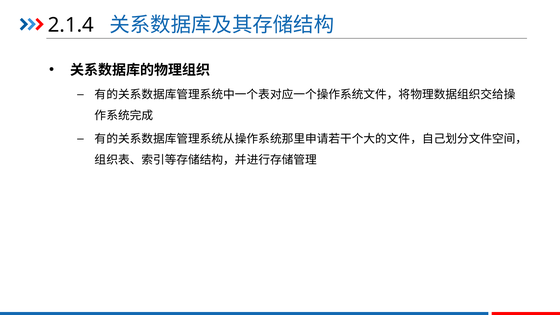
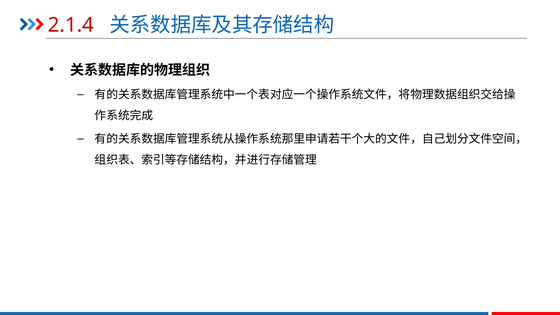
2.1.4 colour: black -> red (71, 25)
